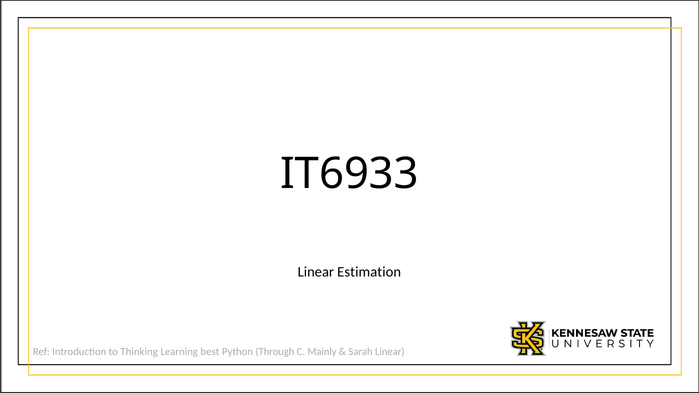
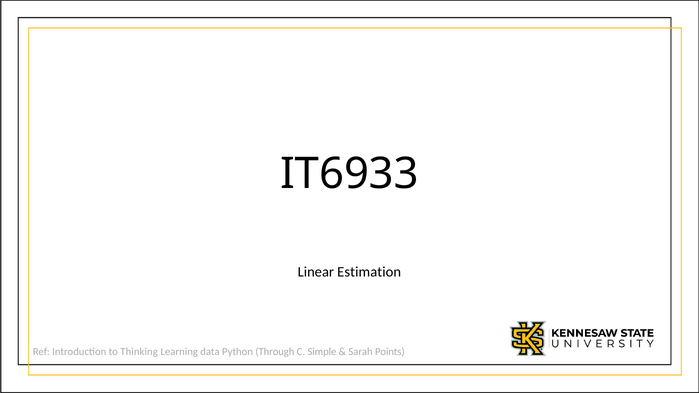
best: best -> data (210, 352)
Mainly: Mainly -> Simple (322, 352)
Sarah Linear: Linear -> Points (390, 352)
